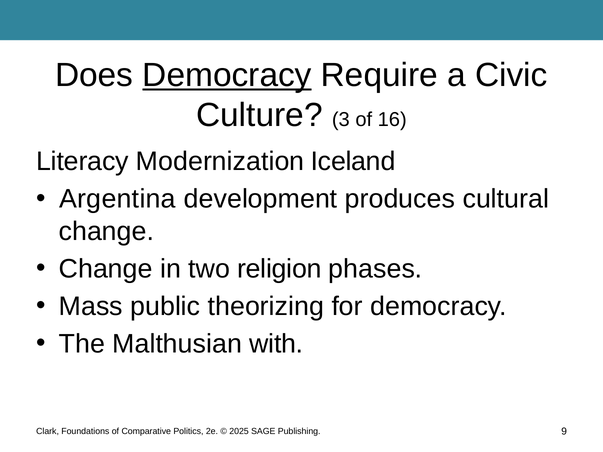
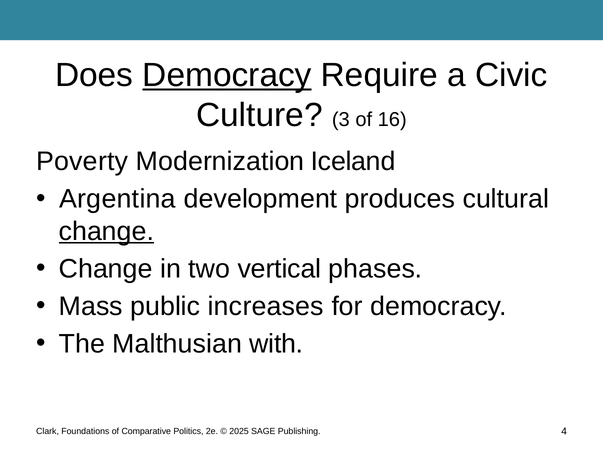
Literacy: Literacy -> Poverty (82, 162)
change underline: none -> present (106, 231)
religion: religion -> vertical (279, 269)
theorizing: theorizing -> increases (266, 306)
9: 9 -> 4 (564, 432)
